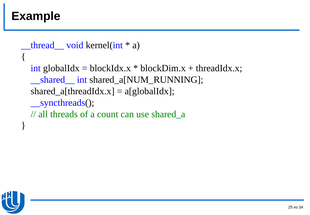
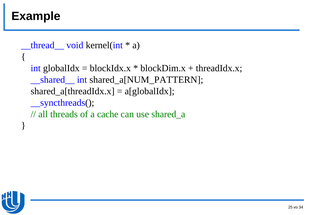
shared_a[NUM_RUNNING: shared_a[NUM_RUNNING -> shared_a[NUM_PATTERN (146, 80)
count: count -> cache (108, 114)
